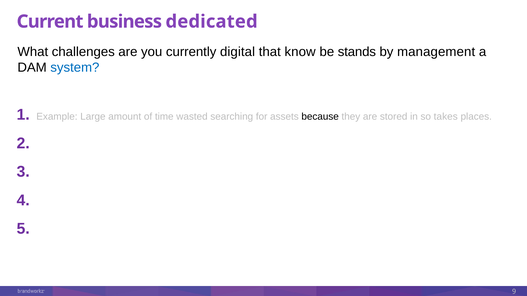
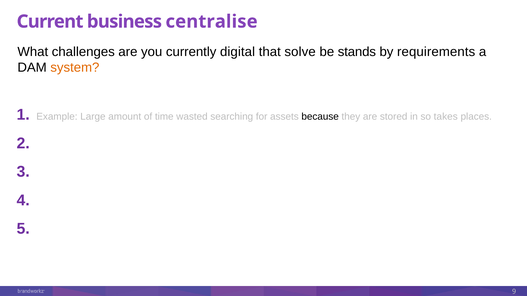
dedicated: dedicated -> centralise (212, 22)
know: know -> solve (300, 52)
management: management -> requirements (436, 52)
system colour: blue -> orange (75, 68)
